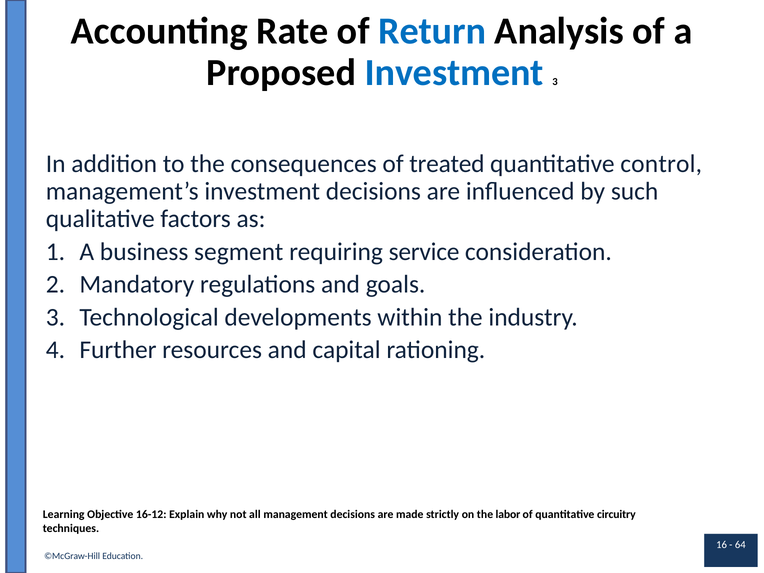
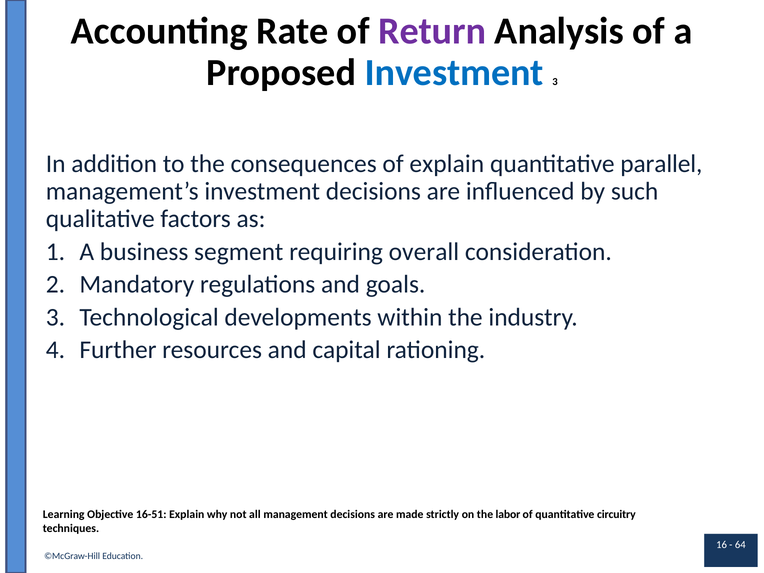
Return colour: blue -> purple (432, 31)
of treated: treated -> explain (447, 164)
control: control -> parallel (661, 164)
service: service -> overall (424, 252)
16-12: 16-12 -> 16-51 (151, 515)
